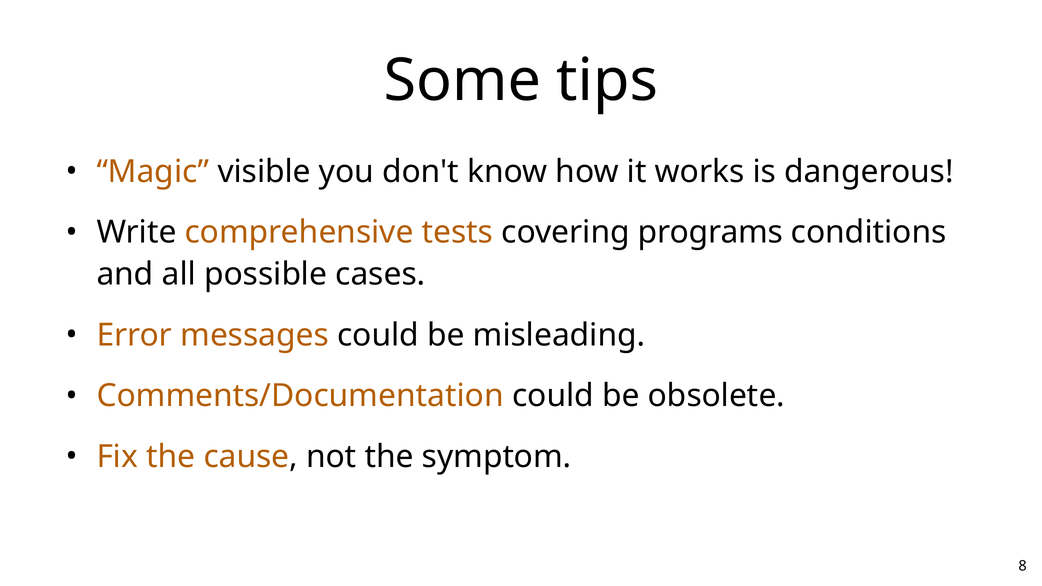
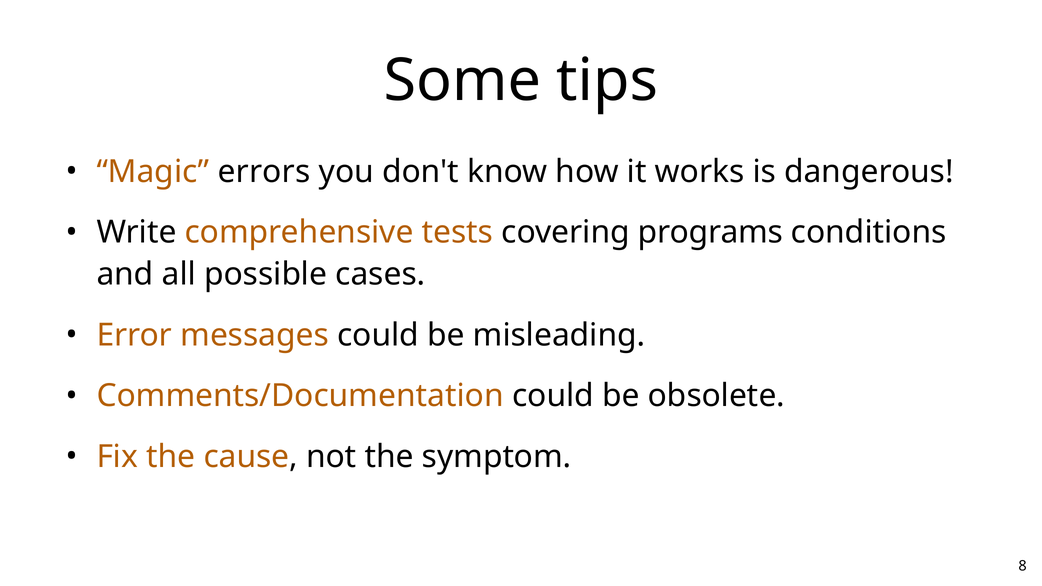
visible: visible -> errors (264, 172)
